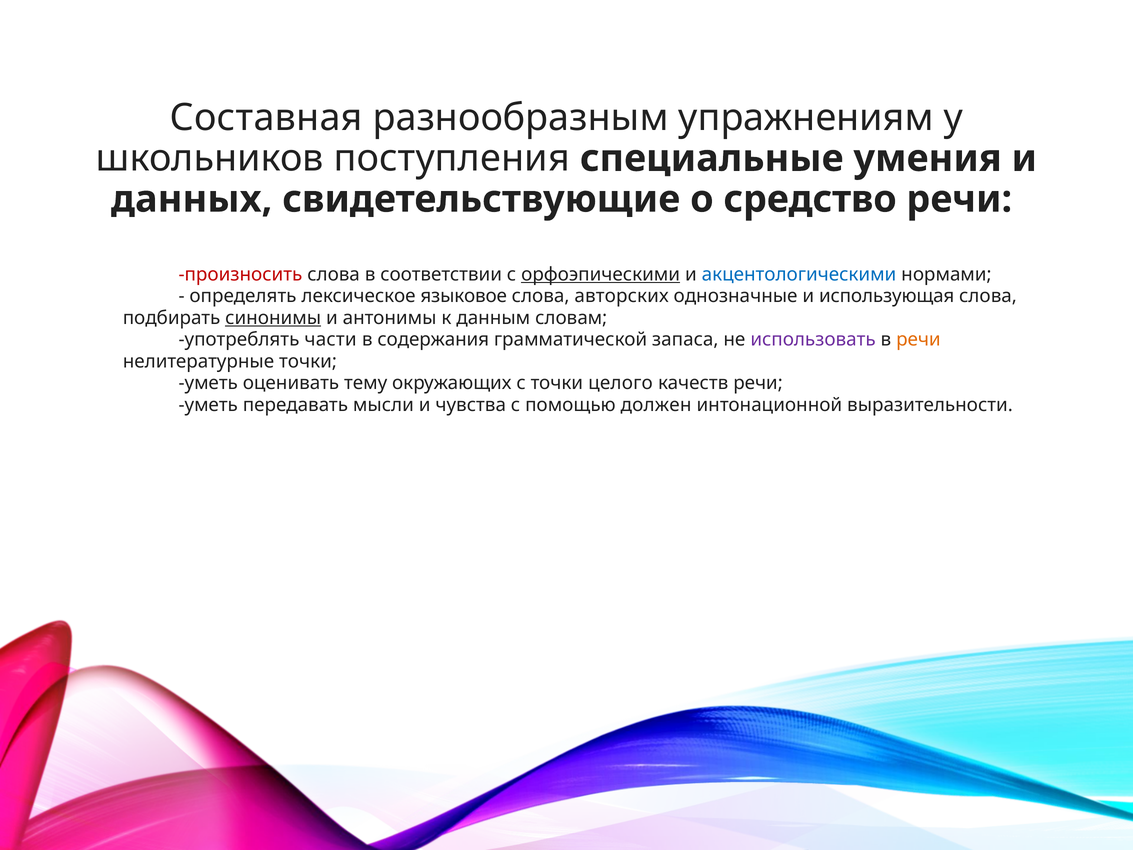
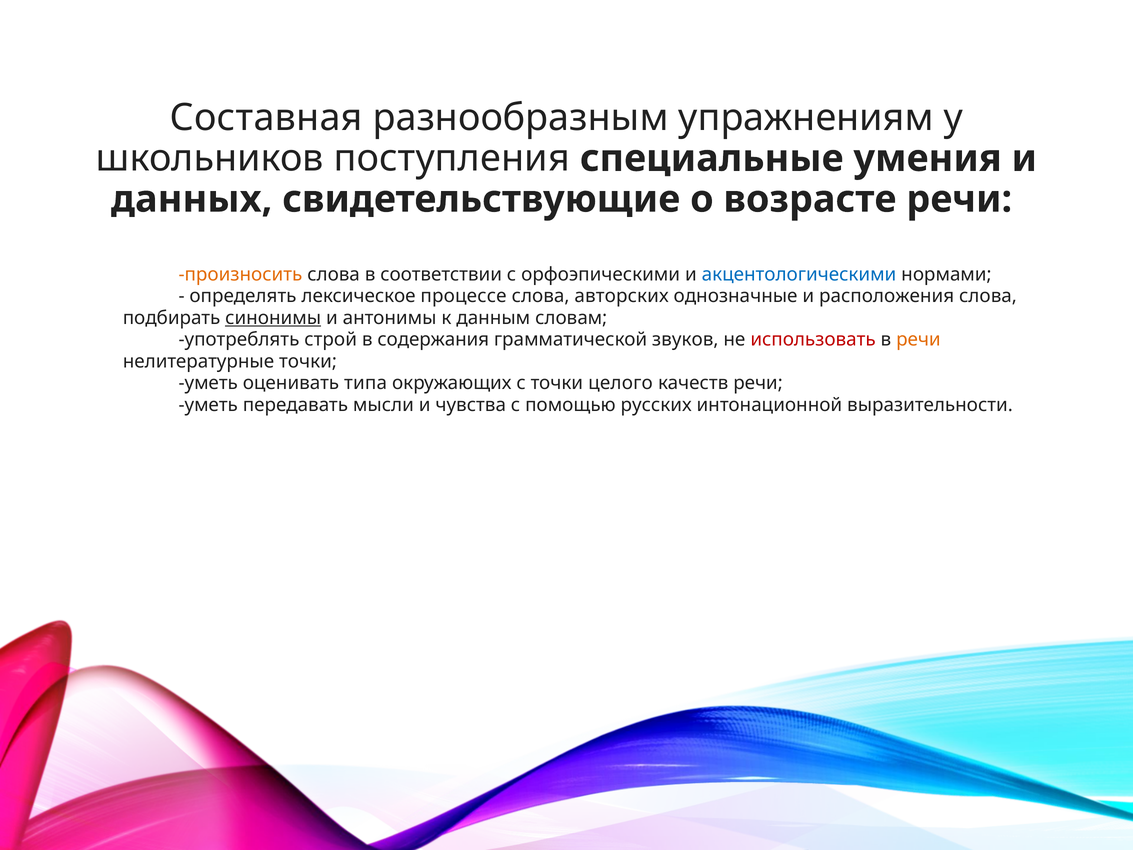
средство: средство -> возрасте (810, 199)
произносить colour: red -> orange (240, 274)
орфоэпическими underline: present -> none (601, 274)
языковое: языковое -> процессе (464, 296)
использующая: использующая -> расположения (887, 296)
части: части -> строй (331, 340)
запаса: запаса -> звуков (685, 340)
использовать colour: purple -> red (813, 340)
тему: тему -> типа (366, 383)
должен: должен -> русских (656, 405)
